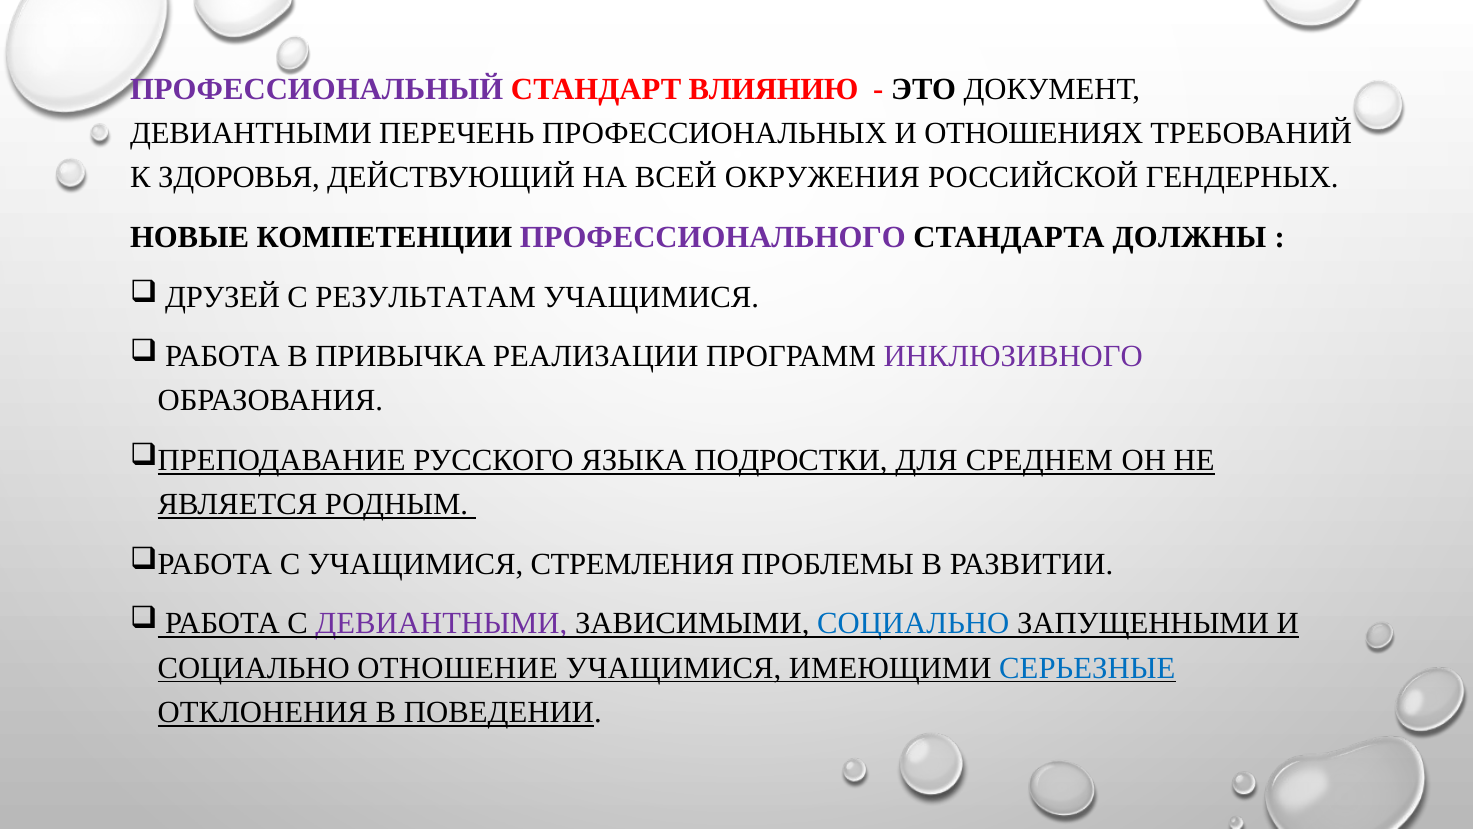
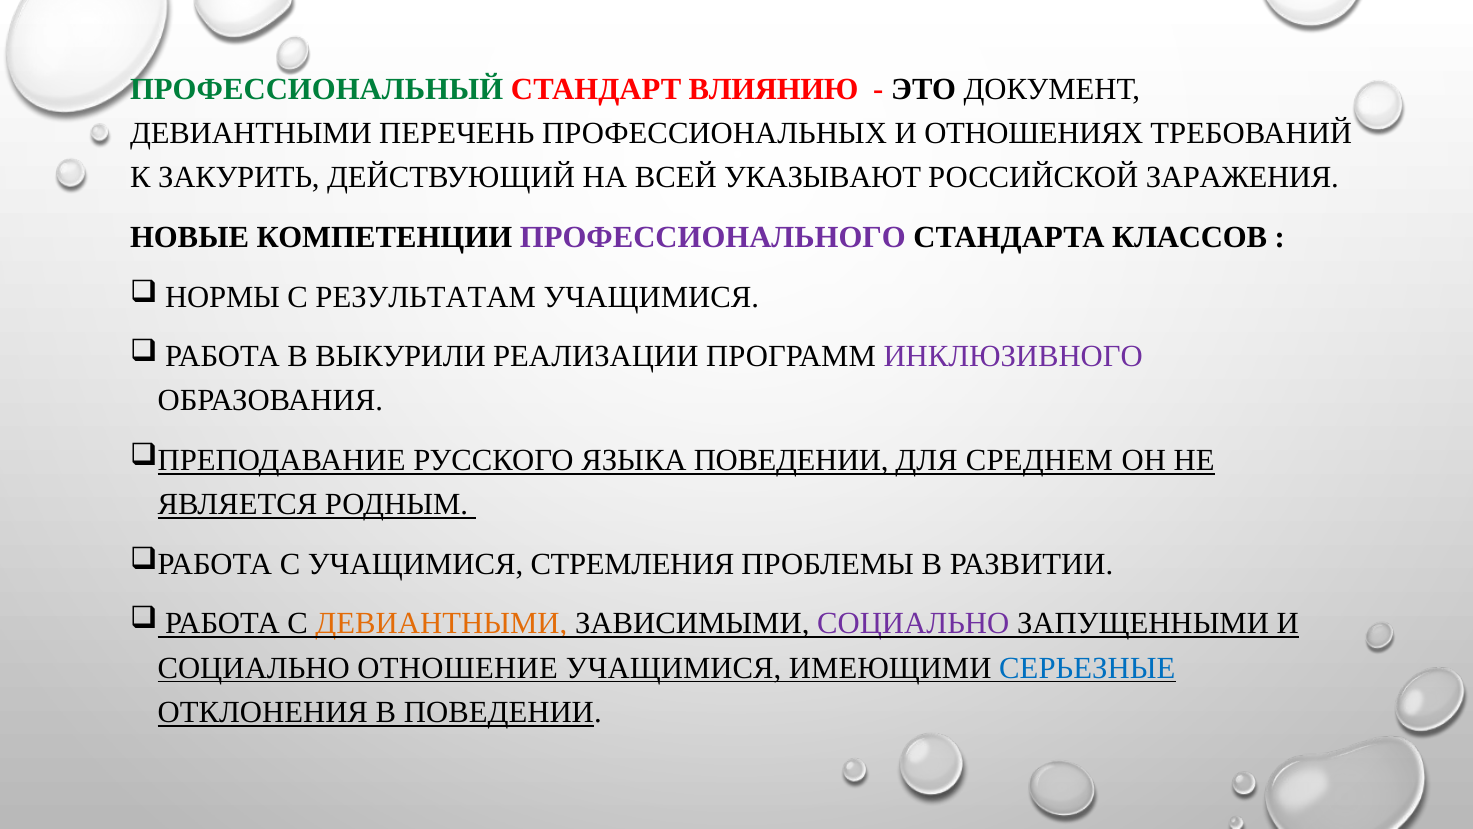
ПРОФЕССИОНАЛЬНЫЙ colour: purple -> green (317, 89)
ЗДОРОВЬЯ: ЗДОРОВЬЯ -> ЗАКУРИТЬ (239, 178)
ОКРУЖЕНИЯ: ОКРУЖЕНИЯ -> УКАЗЫВАЮТ (823, 178)
ГЕНДЕРНЫХ: ГЕНДЕРНЫХ -> ЗАРАЖЕНИЯ (1242, 178)
ДОЛЖНЫ: ДОЛЖНЫ -> КЛАССОВ (1190, 237)
ДРУЗЕЙ: ДРУЗЕЙ -> НОРМЫ (223, 297)
ПРИВЫЧКА: ПРИВЫЧКА -> ВЫКУРИЛИ (401, 356)
ЯЗЫКА ПОДРОСТКИ: ПОДРОСТКИ -> ПОВЕДЕНИИ (791, 460)
ДЕВИАНТНЫМИ colour: purple -> orange (441, 623)
СОЦИАЛЬНО colour: blue -> purple (913, 623)
